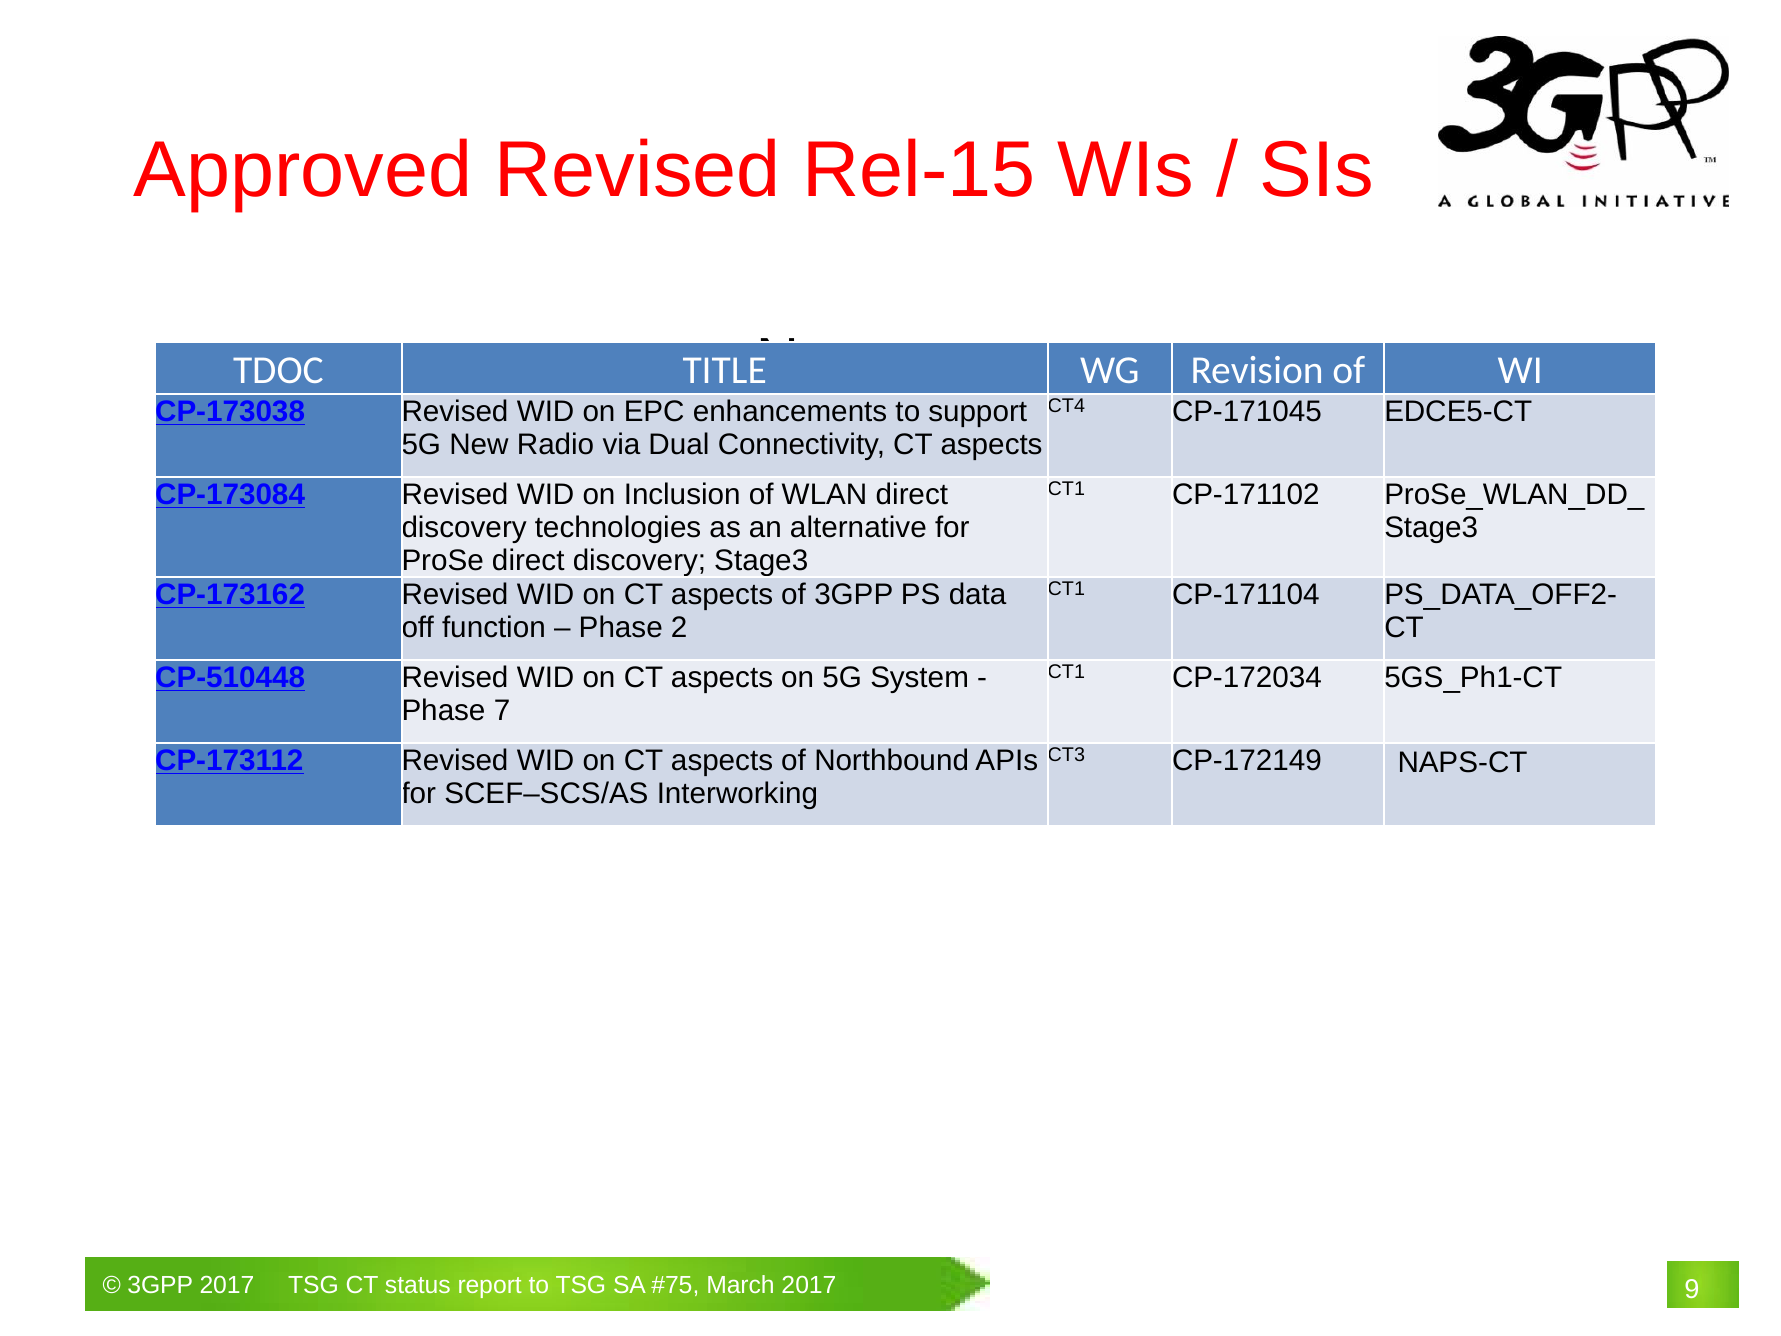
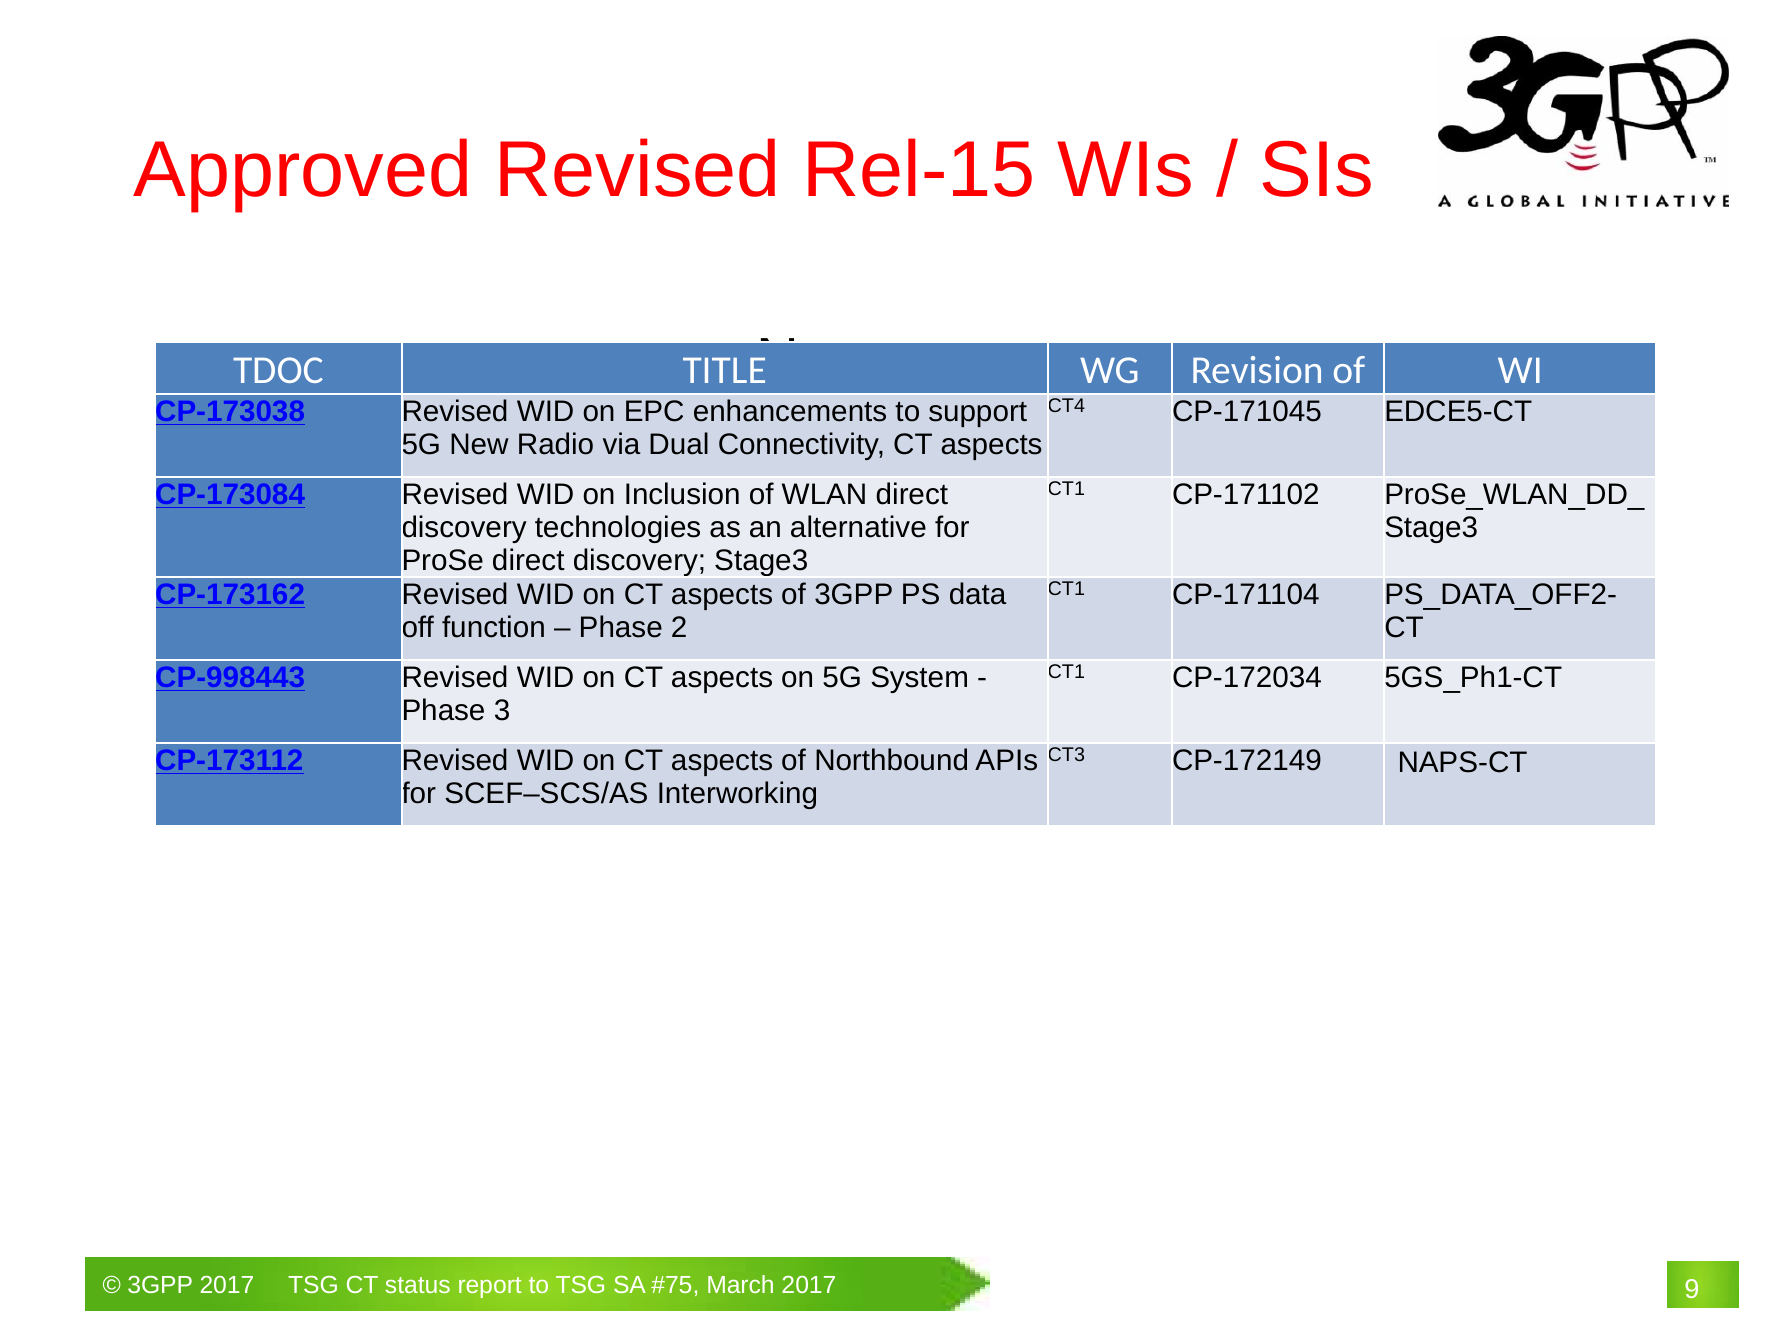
CP-510448: CP-510448 -> CP-998443 (230, 677)
7: 7 -> 3 (502, 710)
